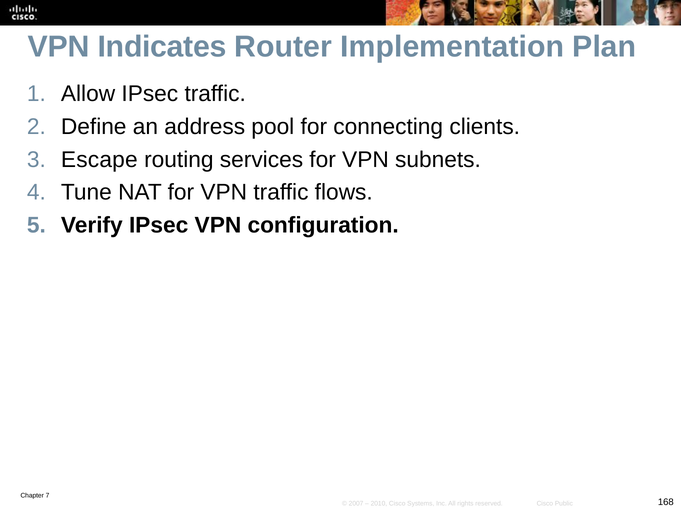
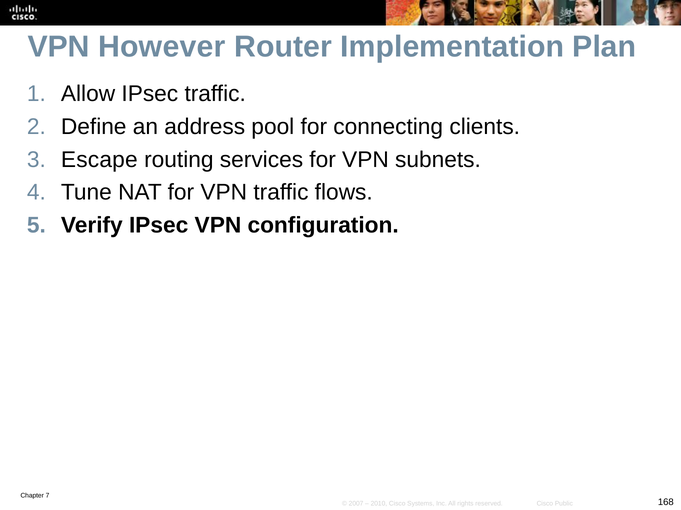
Indicates: Indicates -> However (162, 47)
